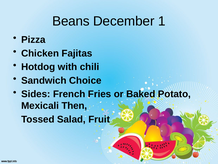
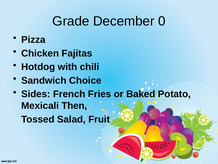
Beans: Beans -> Grade (71, 21)
1: 1 -> 0 (162, 21)
